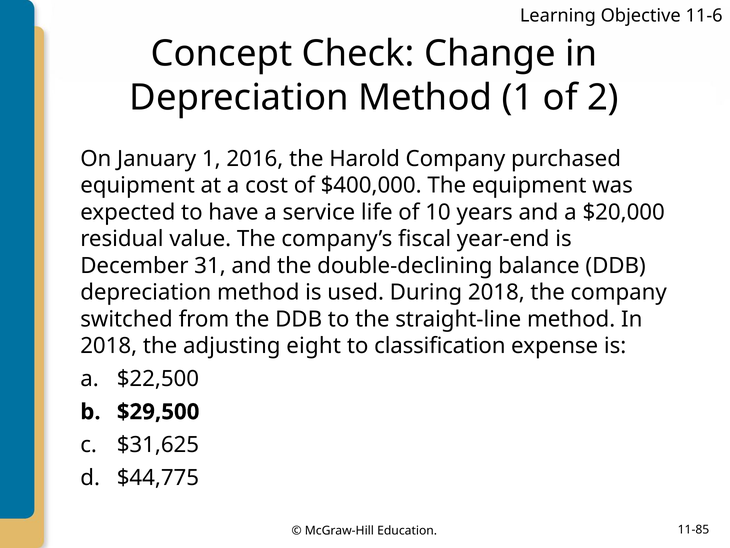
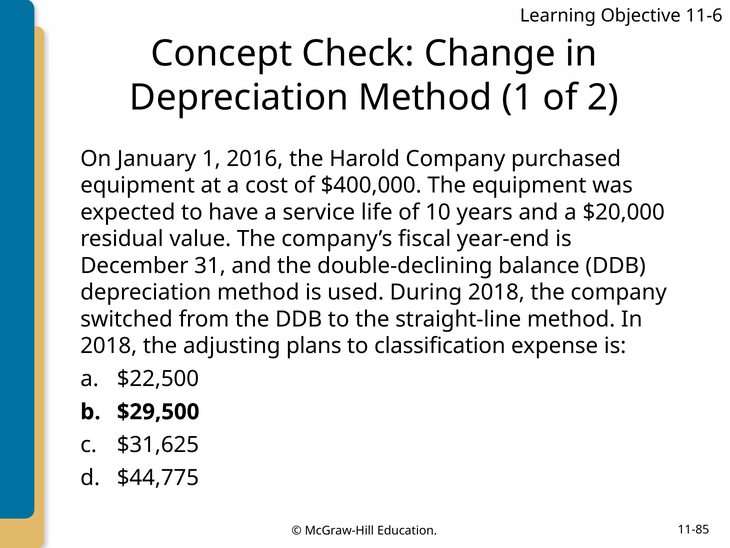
eight: eight -> plans (314, 346)
